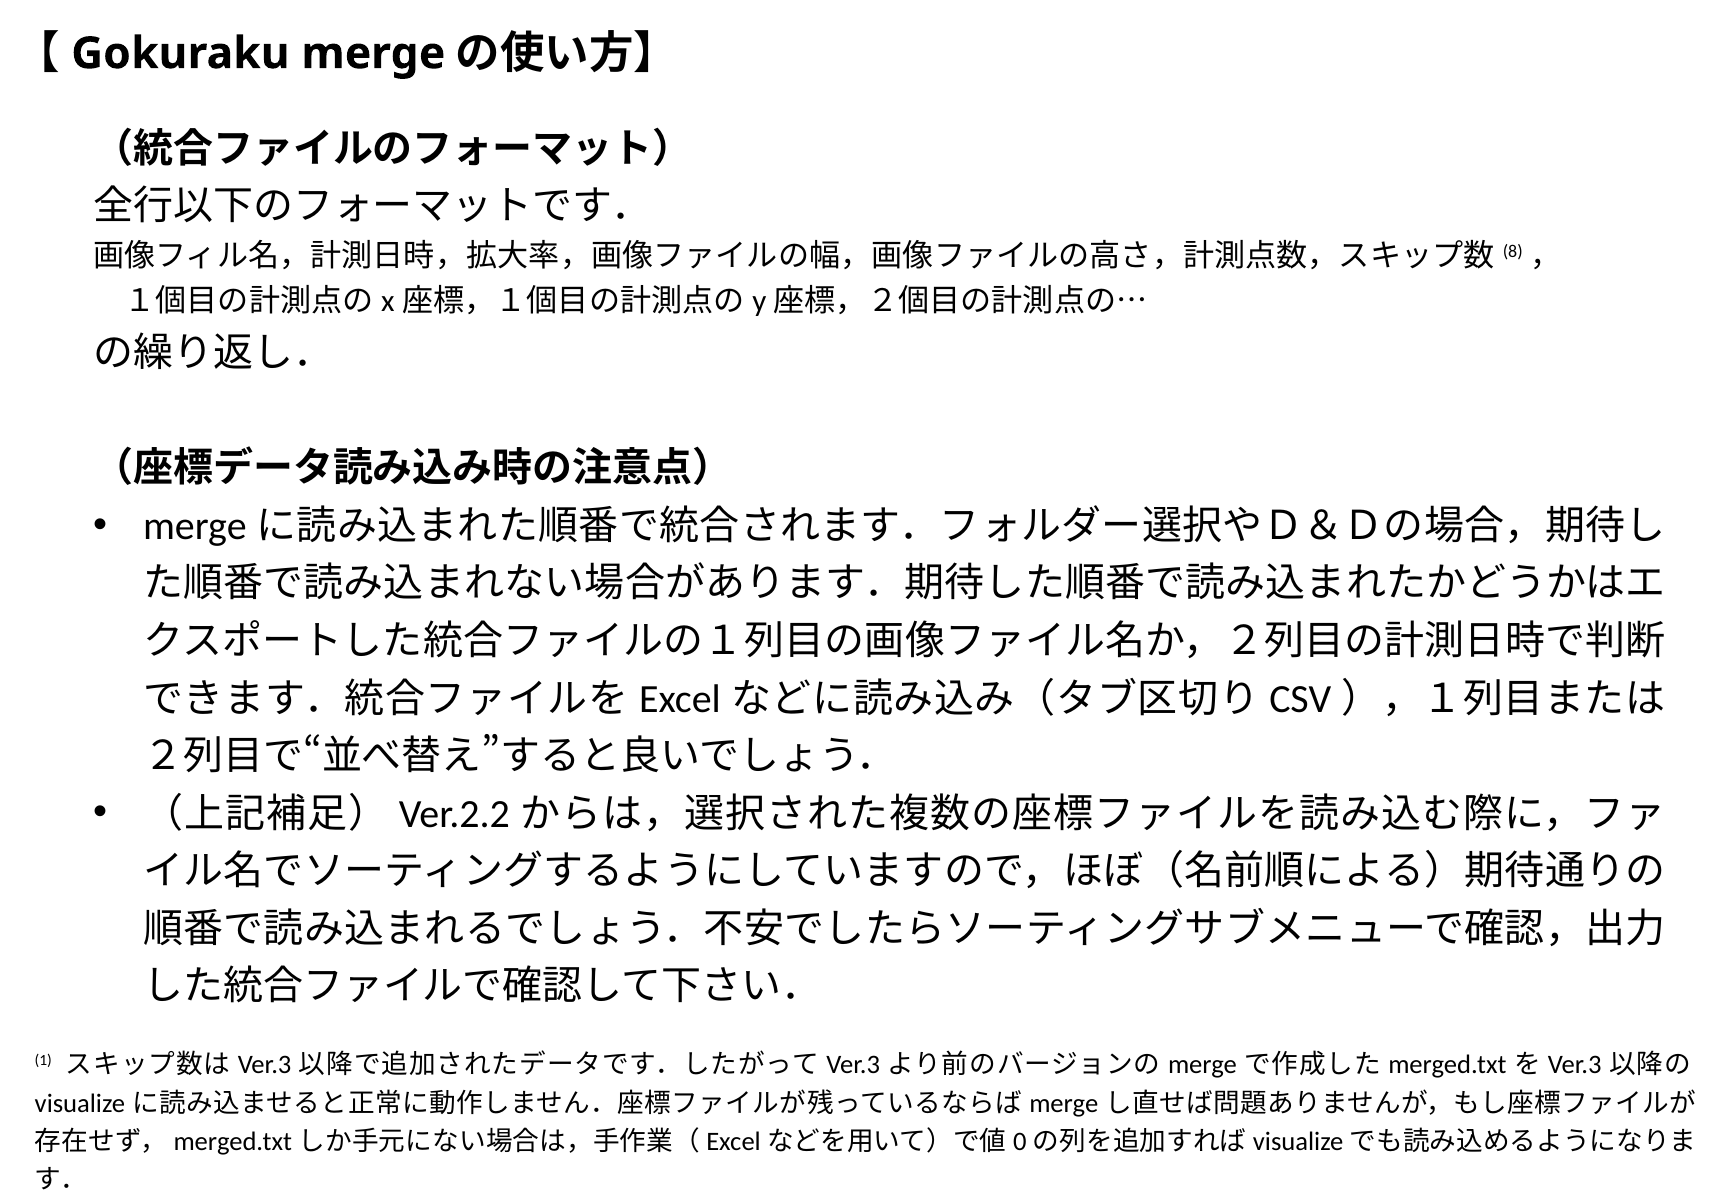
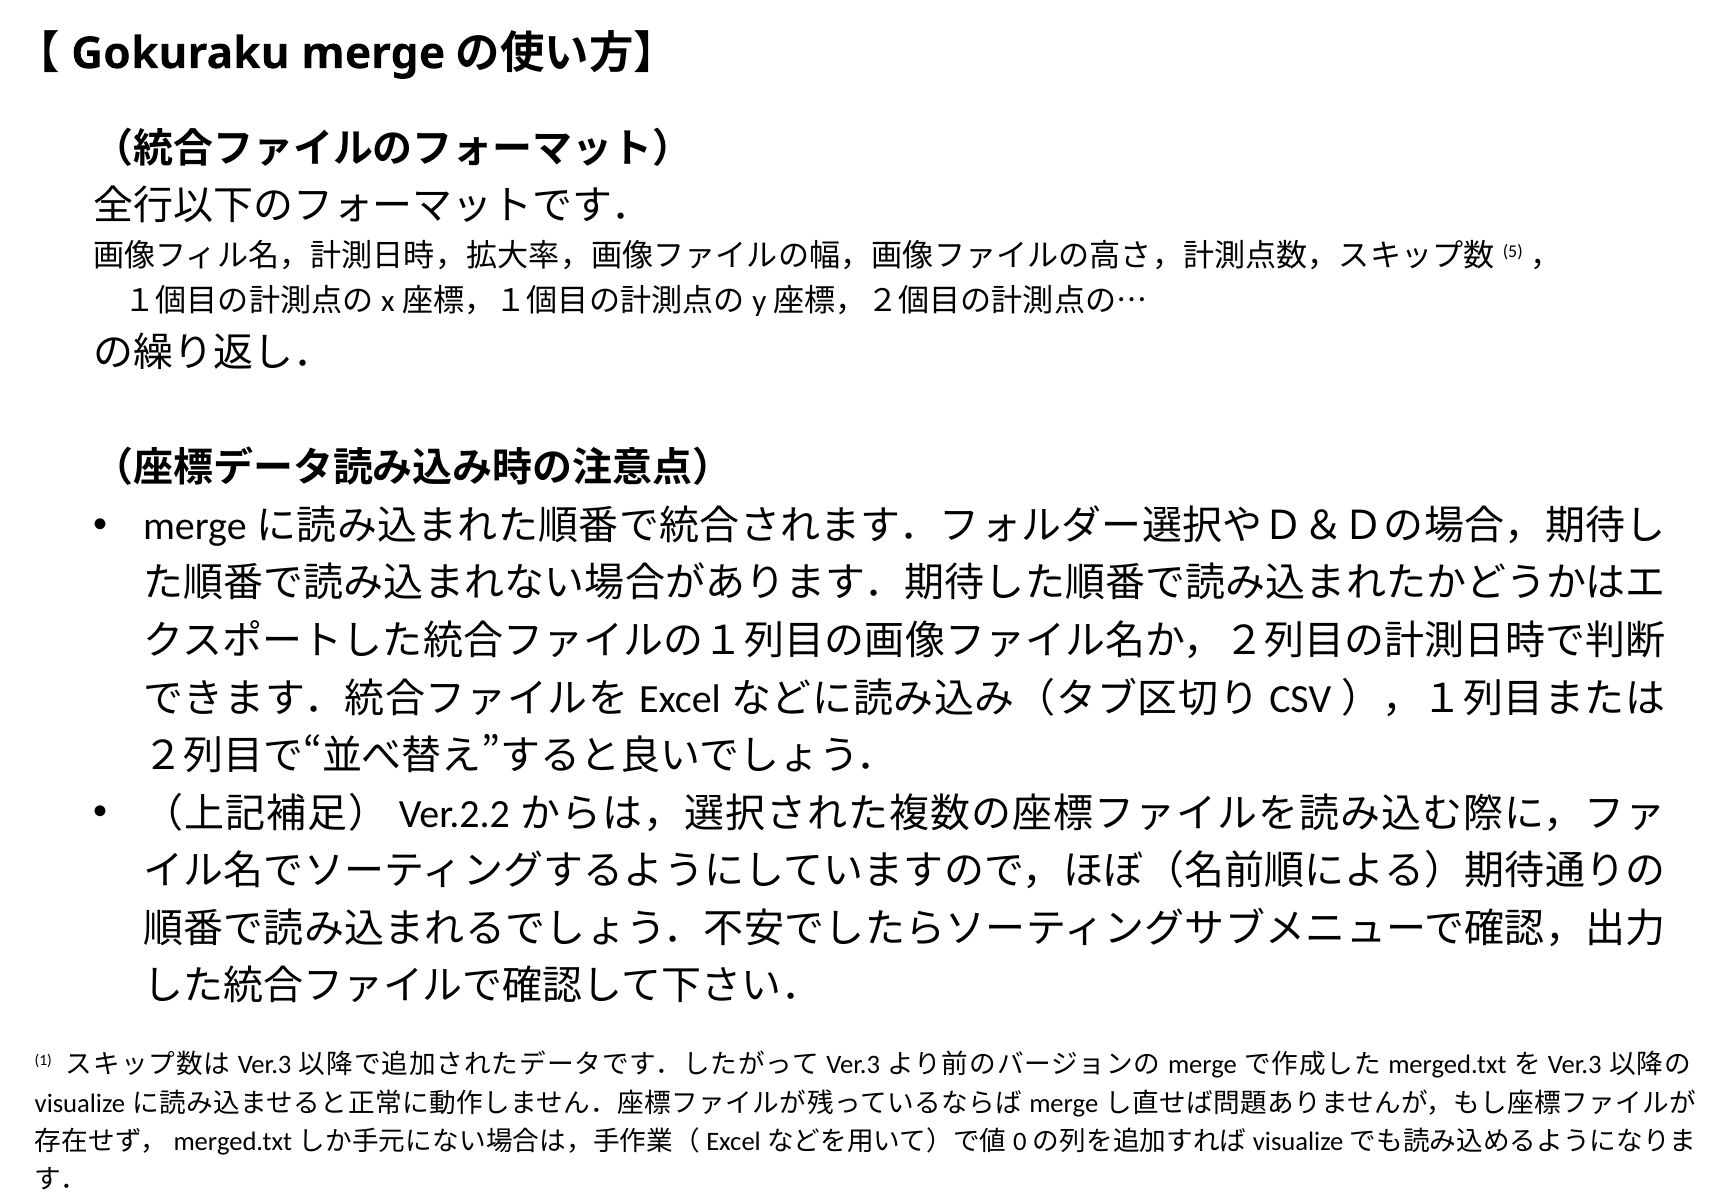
8: 8 -> 5 (1513, 251)
